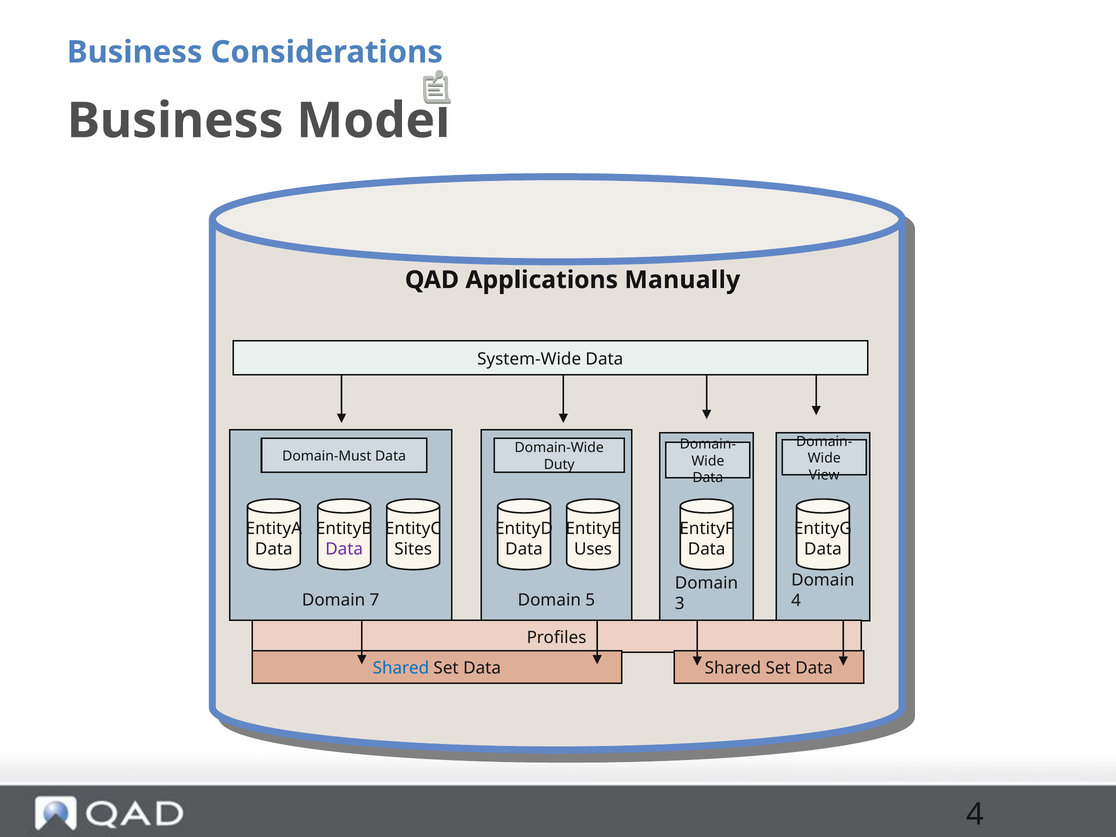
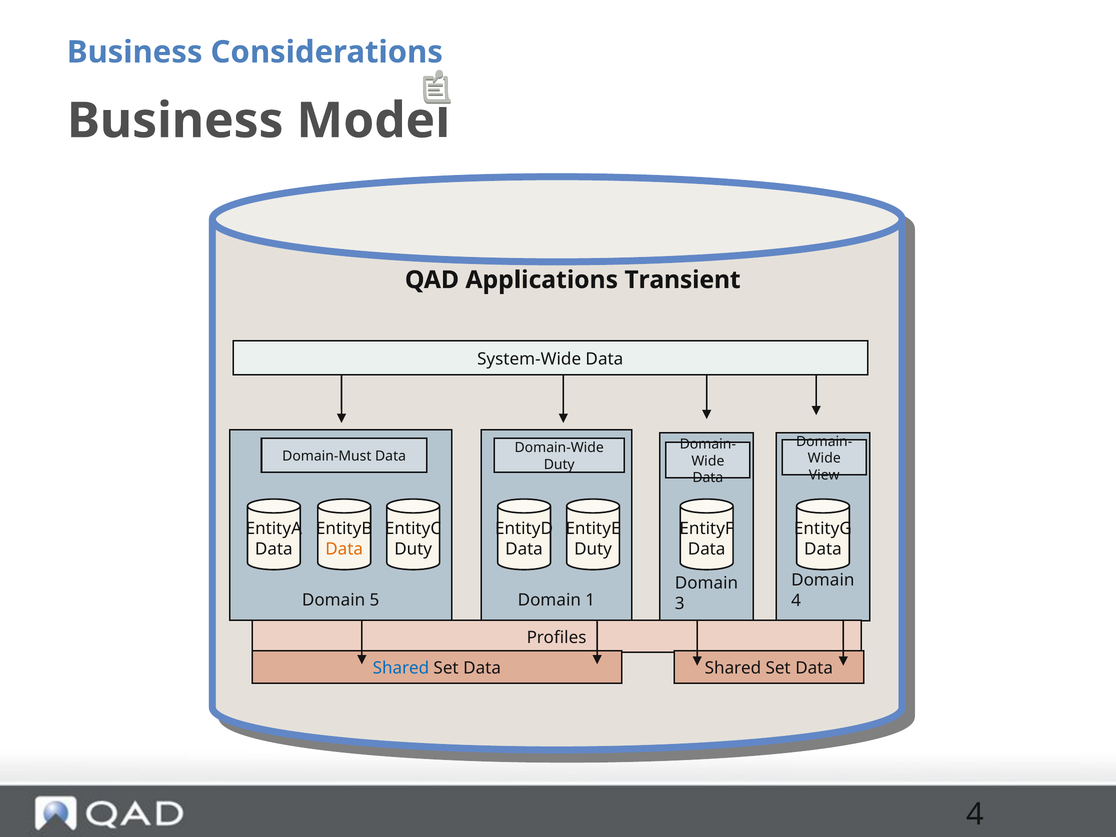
Manually: Manually -> Transient (683, 280)
Data colour: purple -> orange (344, 549)
Sites: Sites -> Duty (413, 549)
Uses: Uses -> Duty (593, 549)
7: 7 -> 5 (374, 600)
5: 5 -> 1 (590, 600)
